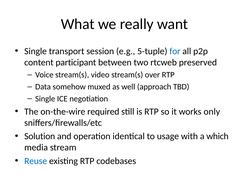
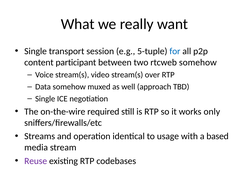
rtcweb preserved: preserved -> somehow (198, 62)
Solution: Solution -> Streams (40, 136)
which: which -> based (218, 136)
Reuse colour: blue -> purple (36, 161)
